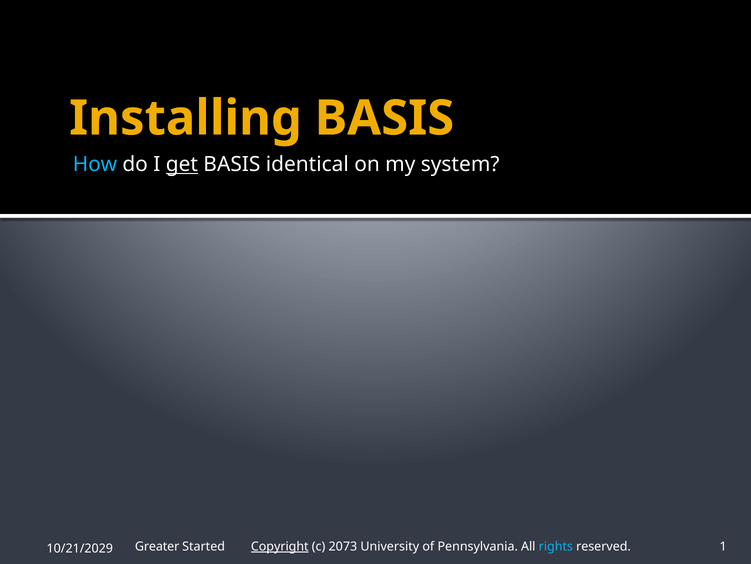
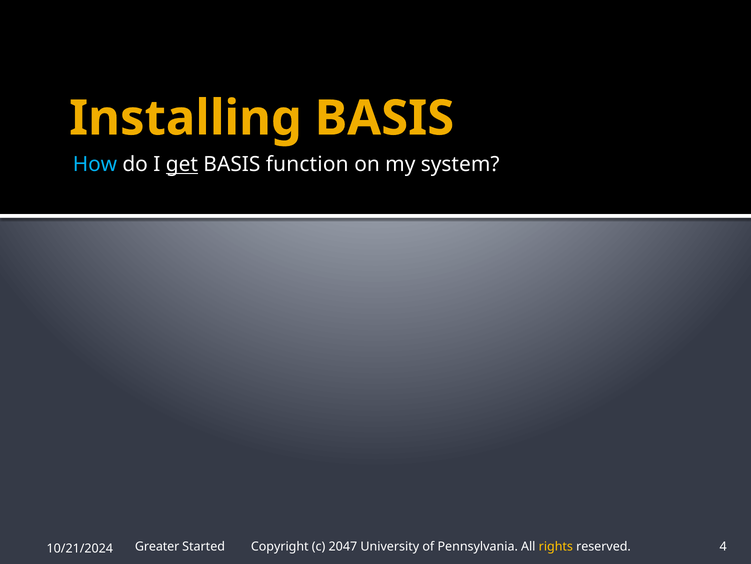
identical: identical -> function (307, 164)
Copyright underline: present -> none (280, 546)
2073: 2073 -> 2047 (343, 546)
rights colour: light blue -> yellow (556, 546)
1: 1 -> 4 (723, 546)
10/21/2029: 10/21/2029 -> 10/21/2024 (80, 548)
